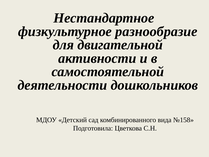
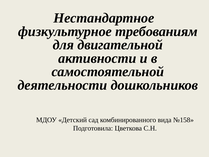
разнообразие: разнообразие -> требованиям (156, 31)
